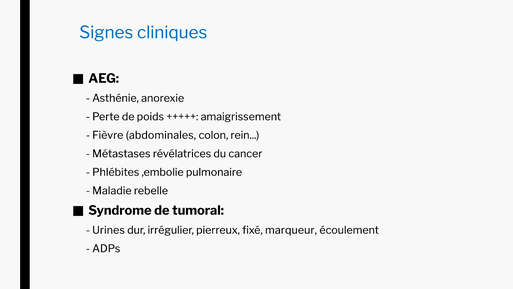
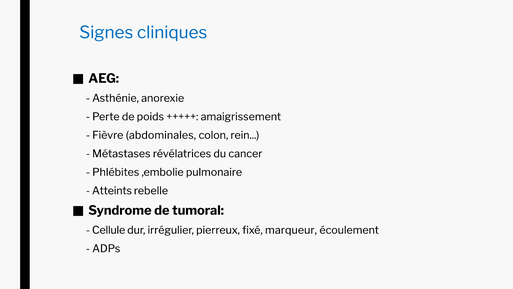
Maladie: Maladie -> Atteints (112, 190)
Urines: Urines -> Cellule (109, 230)
